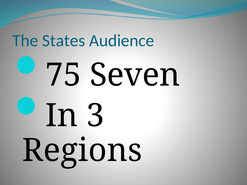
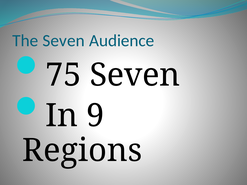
The States: States -> Seven (64, 41)
3: 3 -> 9 (95, 116)
